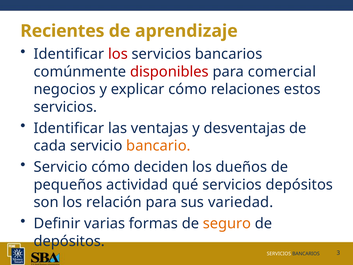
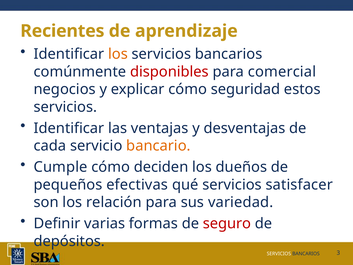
los colour: red -> orange (118, 54)
relaciones: relaciones -> seguridad (245, 89)
Servicio: Servicio -> Cumple (61, 167)
actividad: actividad -> efectivas (137, 185)
servicios depósitos: depósitos -> satisfacer (299, 185)
seguro colour: orange -> red (227, 223)
